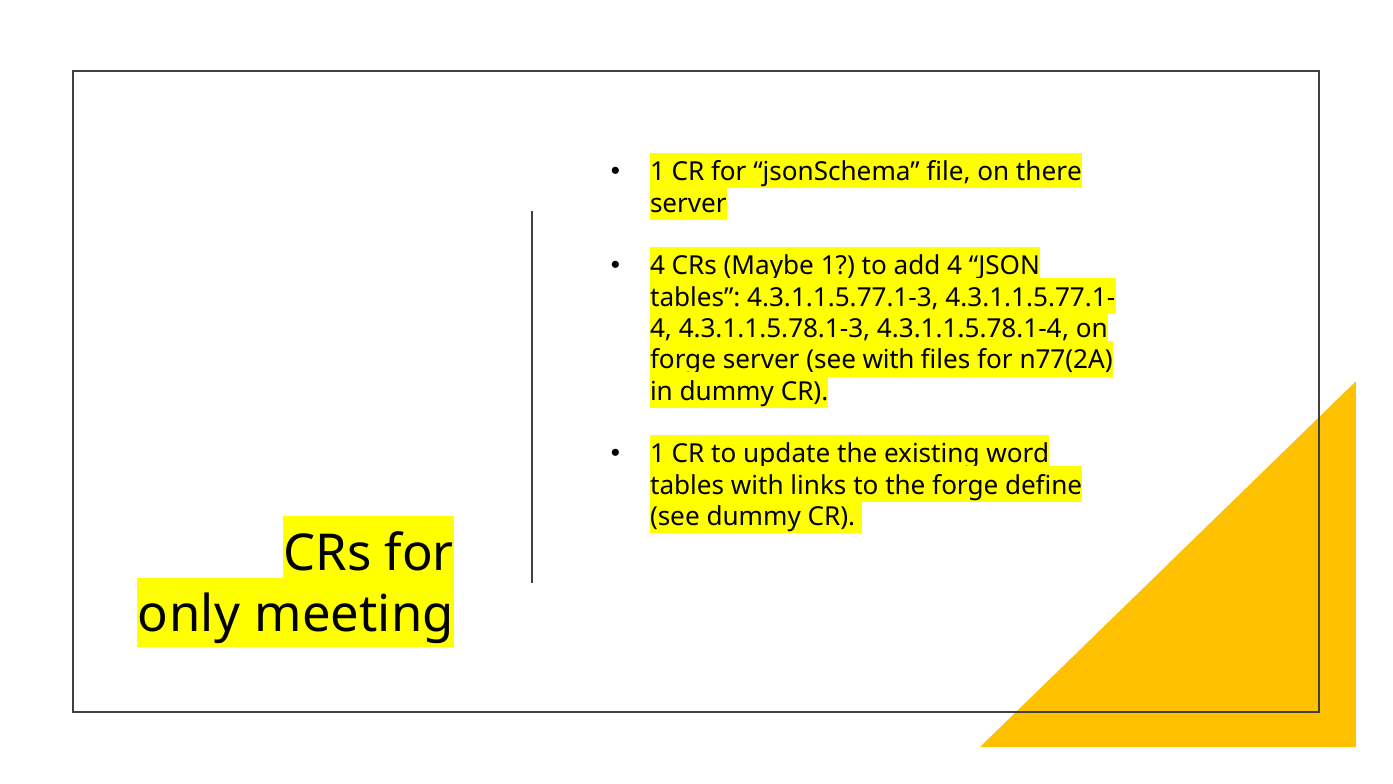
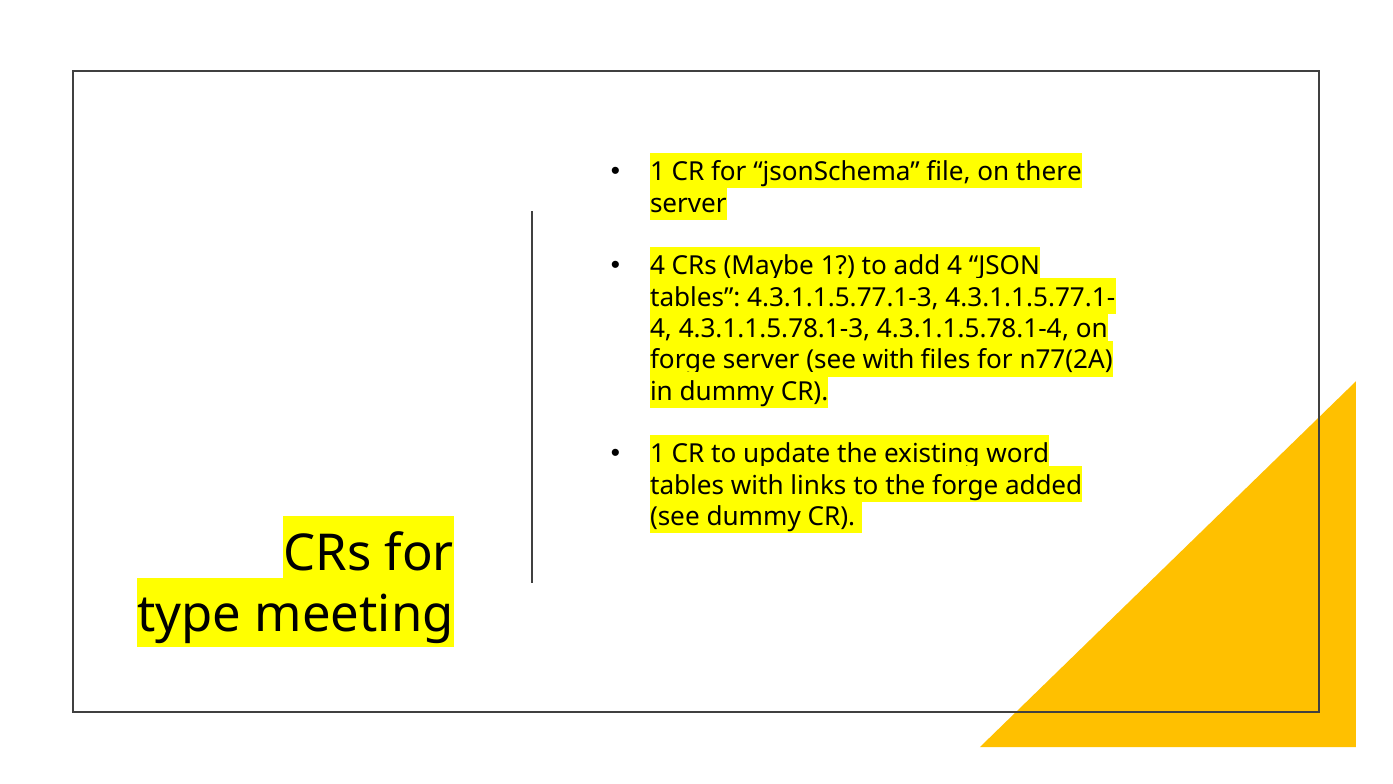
define: define -> added (1044, 485)
only: only -> type (189, 615)
